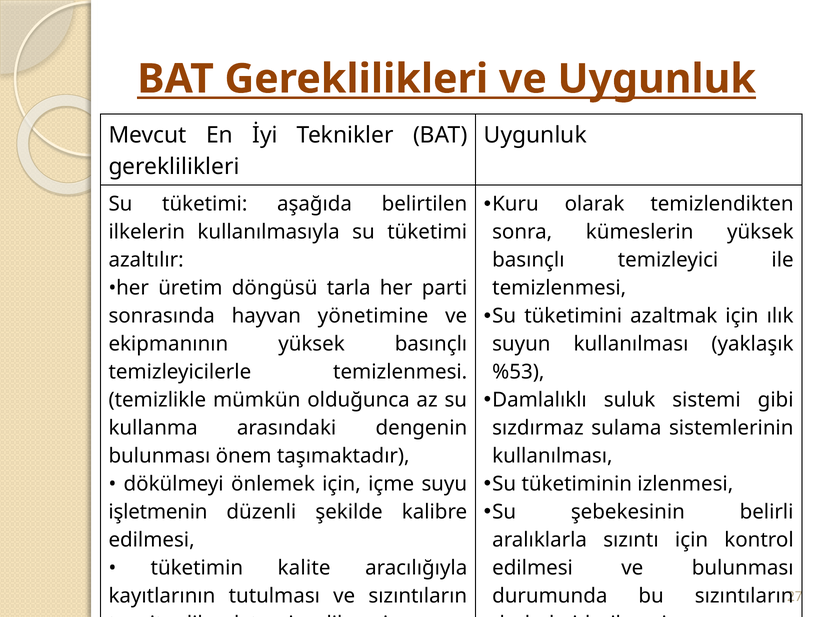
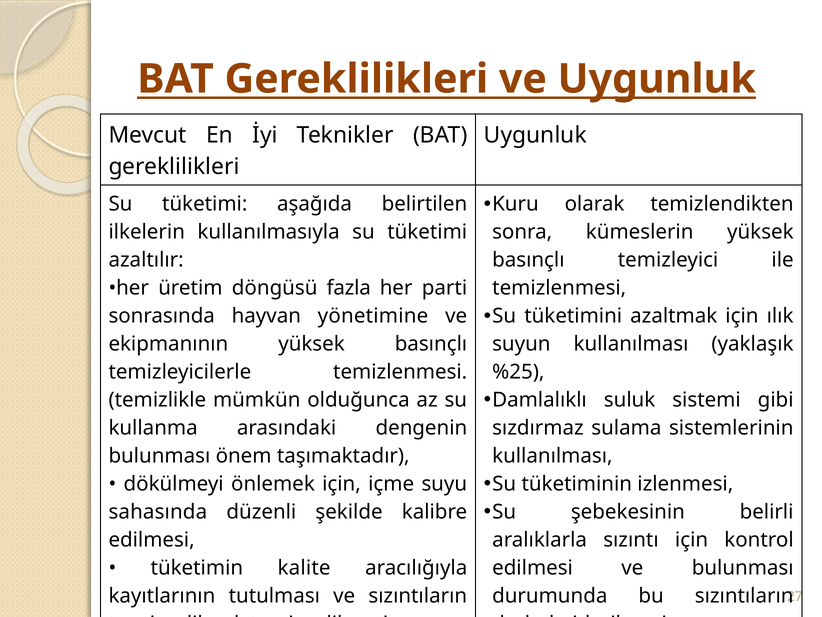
tarla: tarla -> fazla (349, 288)
%53: %53 -> %25 (518, 372)
işletmenin: işletmenin -> sahasında (158, 512)
